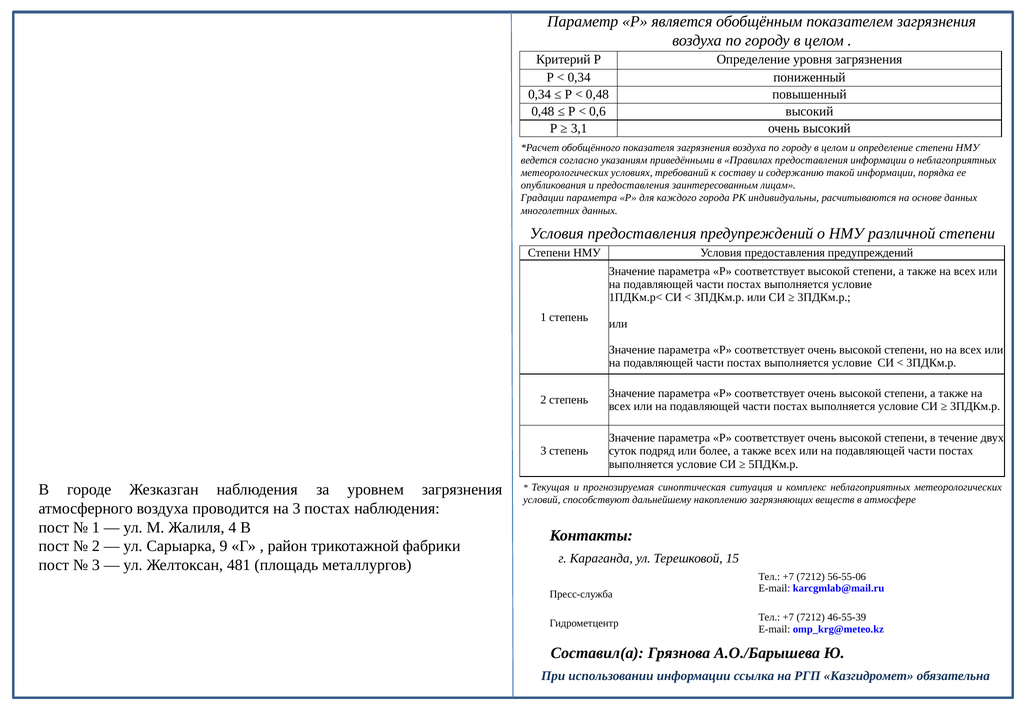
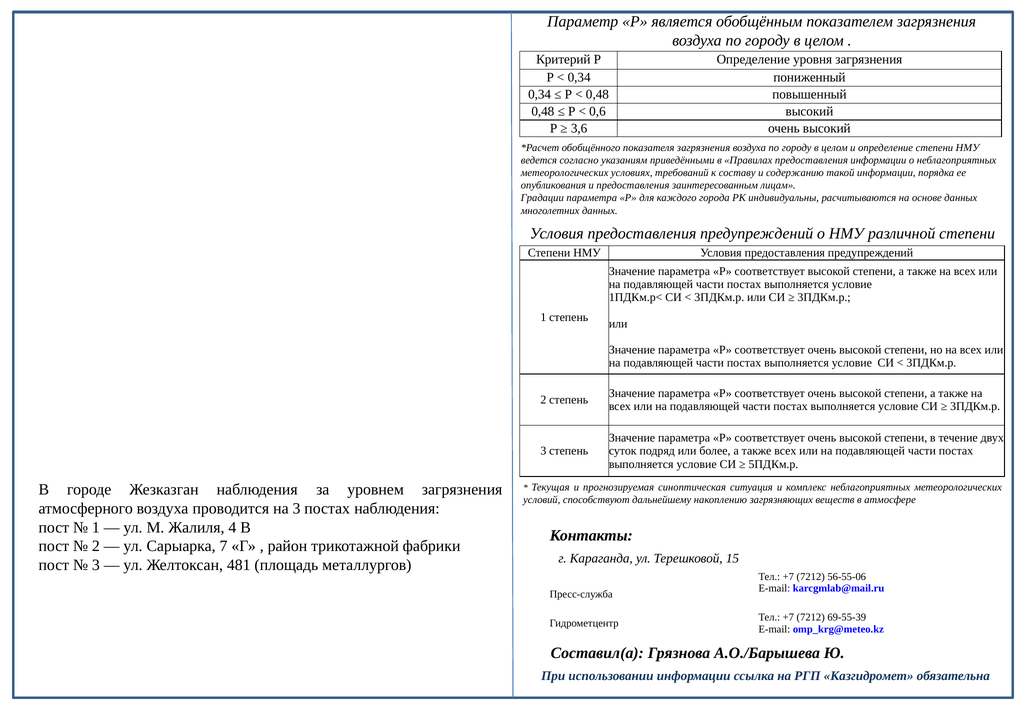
3,1: 3,1 -> 3,6 (579, 128)
9: 9 -> 7 (224, 546)
46-55-39: 46-55-39 -> 69-55-39 (847, 618)
